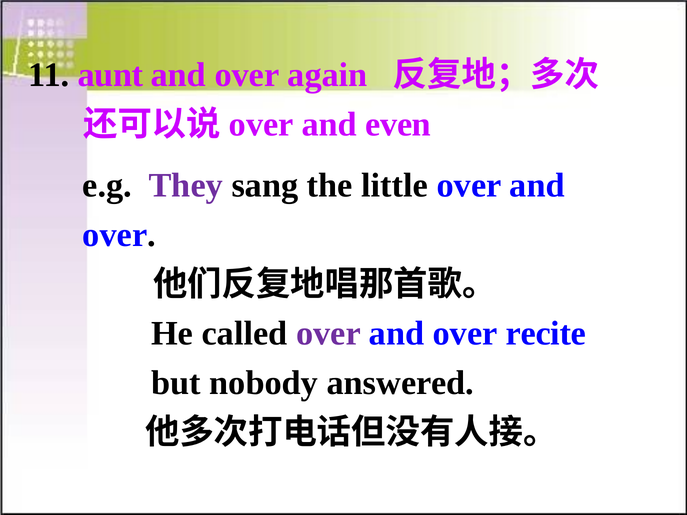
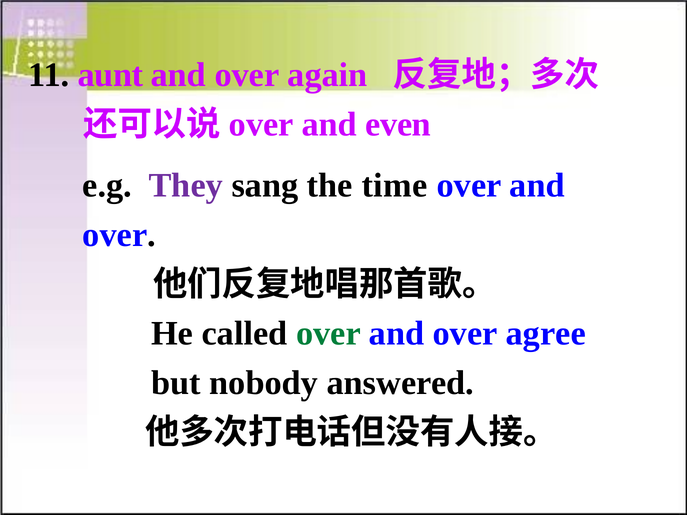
little: little -> time (394, 185)
over colour: purple -> green (329, 334)
recite: recite -> agree (546, 334)
